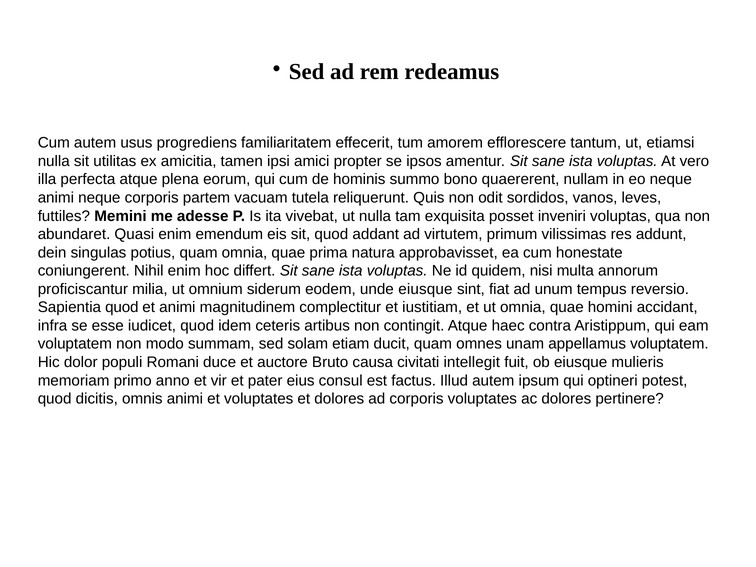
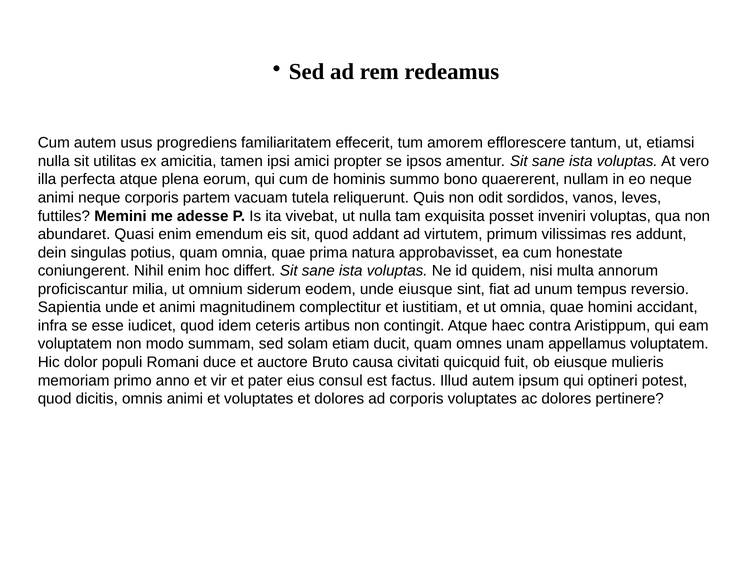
Sapientia quod: quod -> unde (122, 307)
intellegit: intellegit -> quicquid (472, 362)
